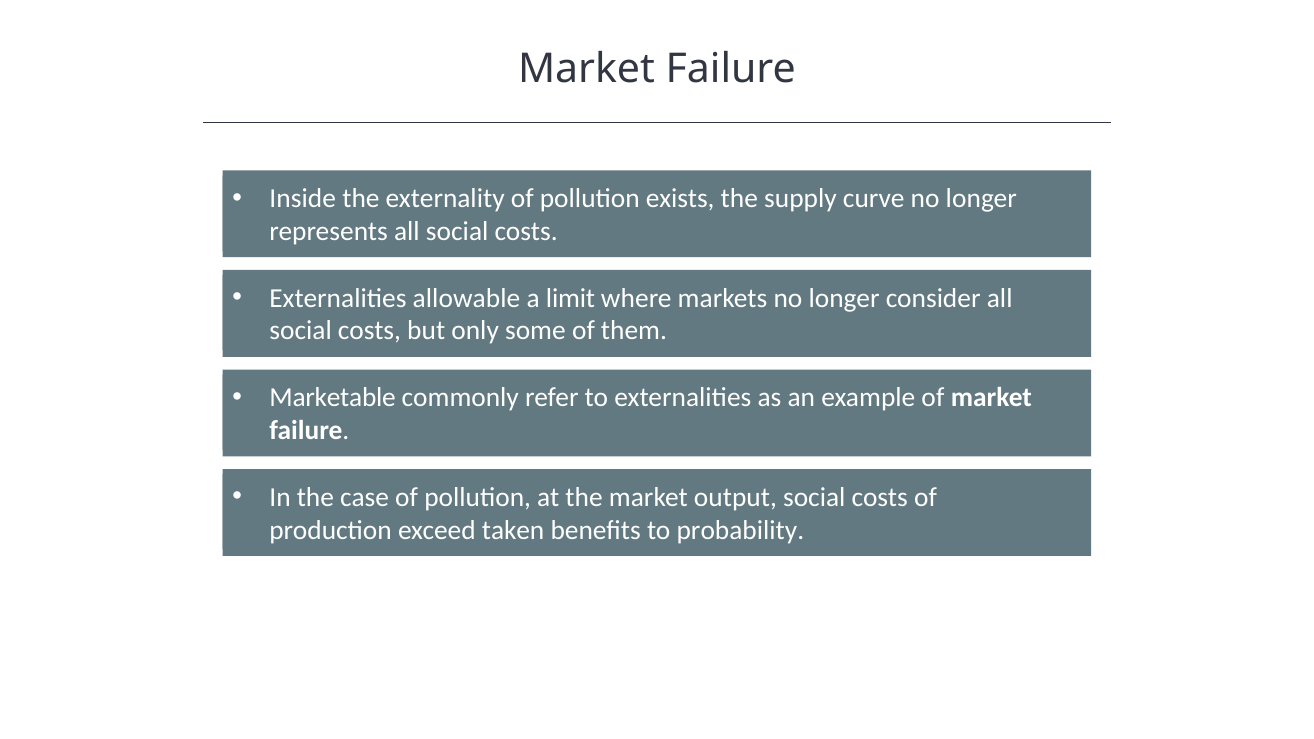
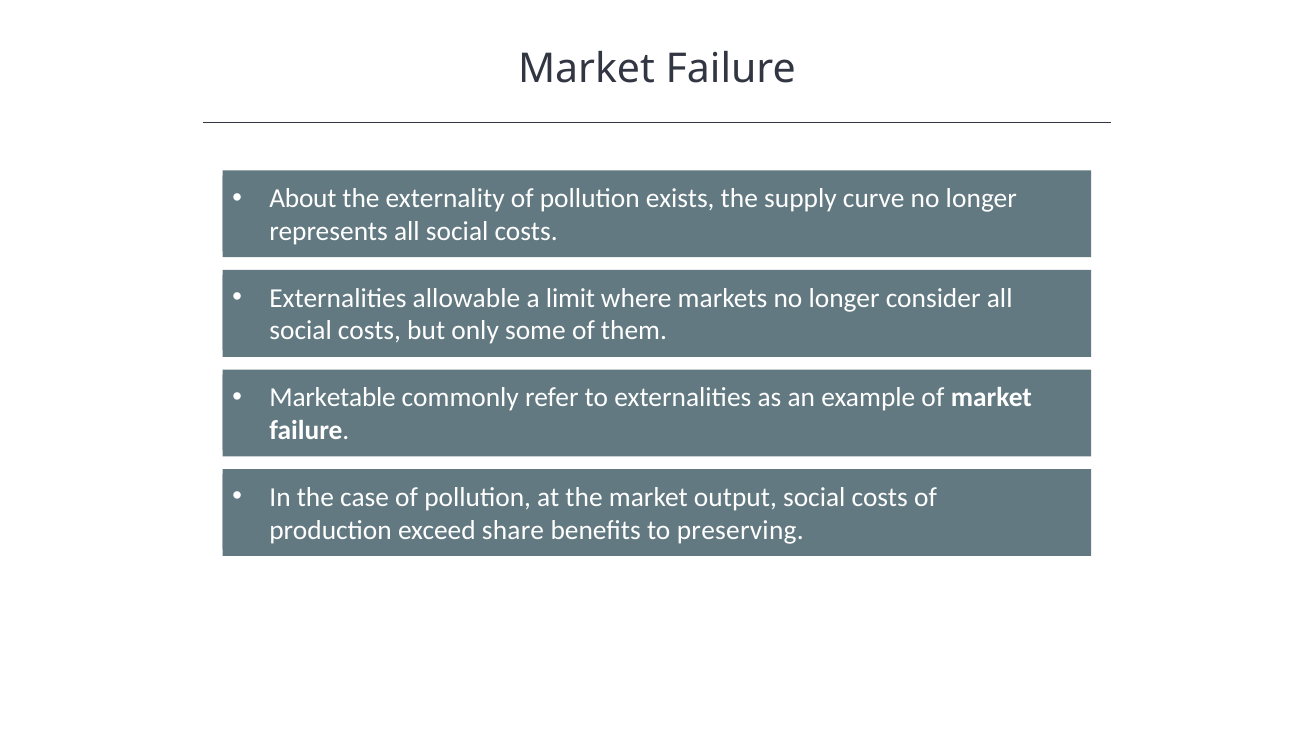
Inside: Inside -> About (303, 199)
taken: taken -> share (513, 530)
probability: probability -> preserving (740, 530)
